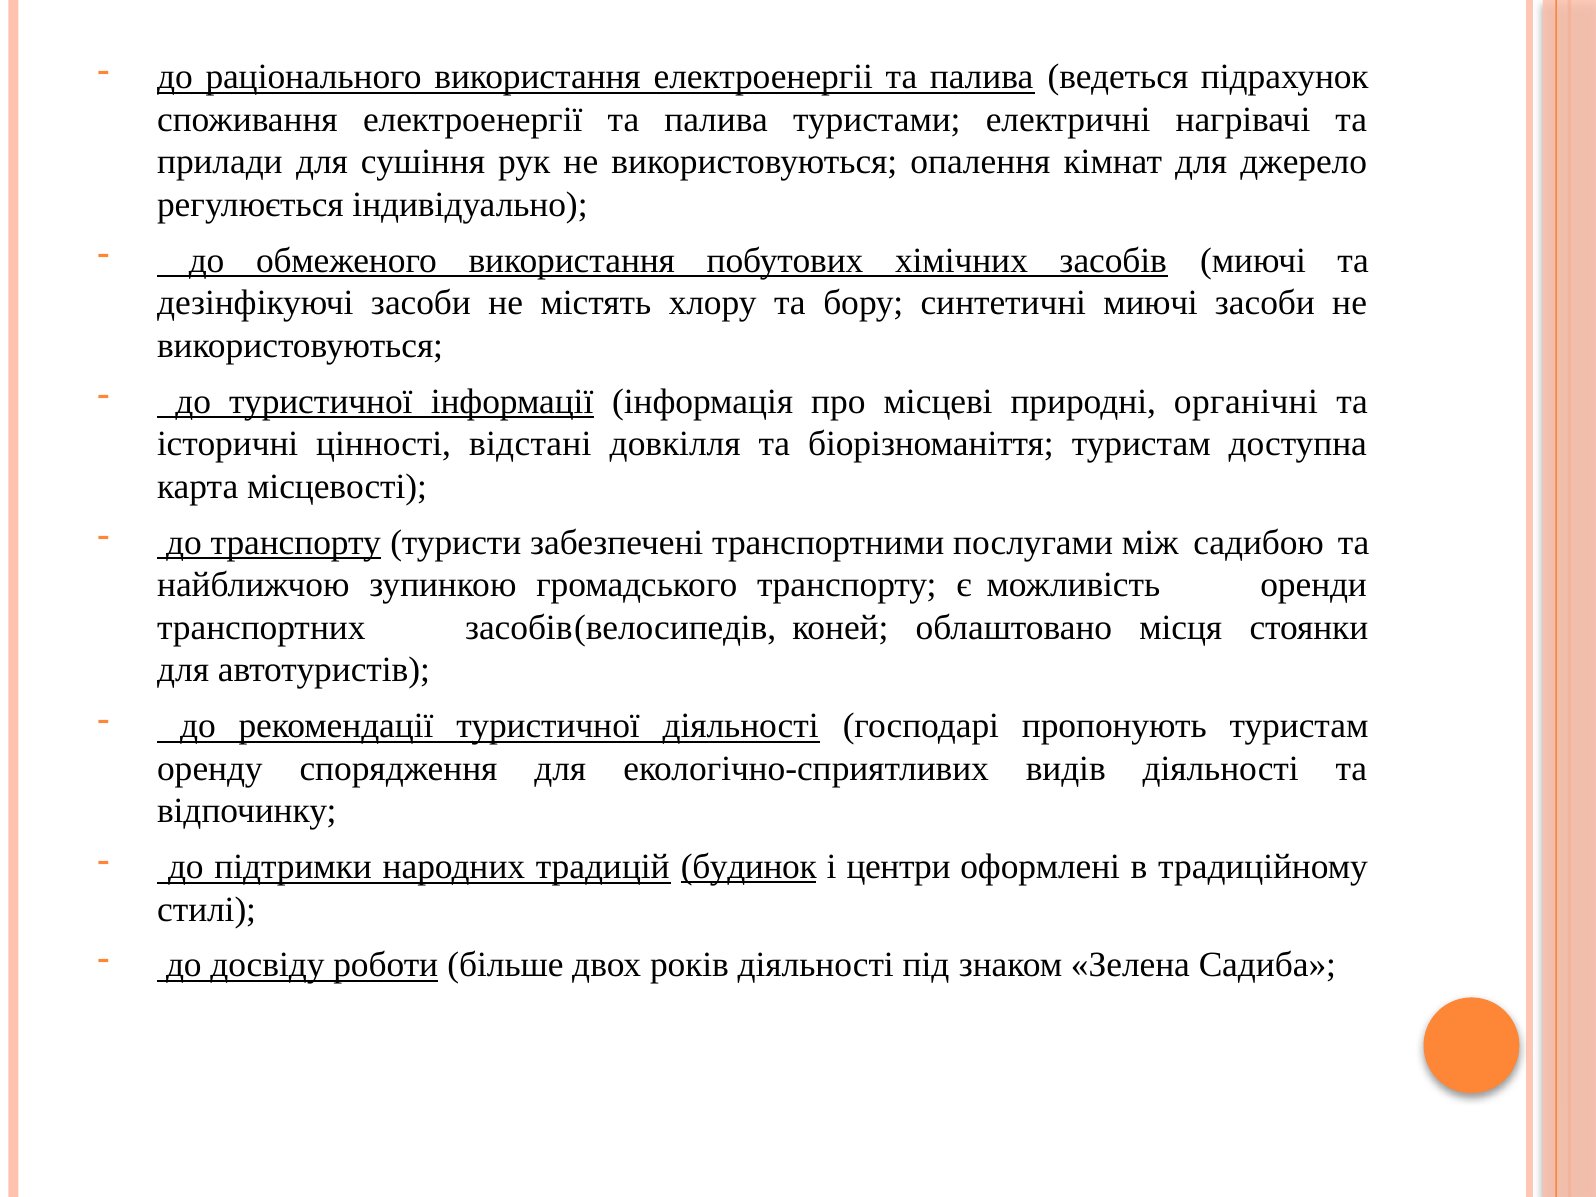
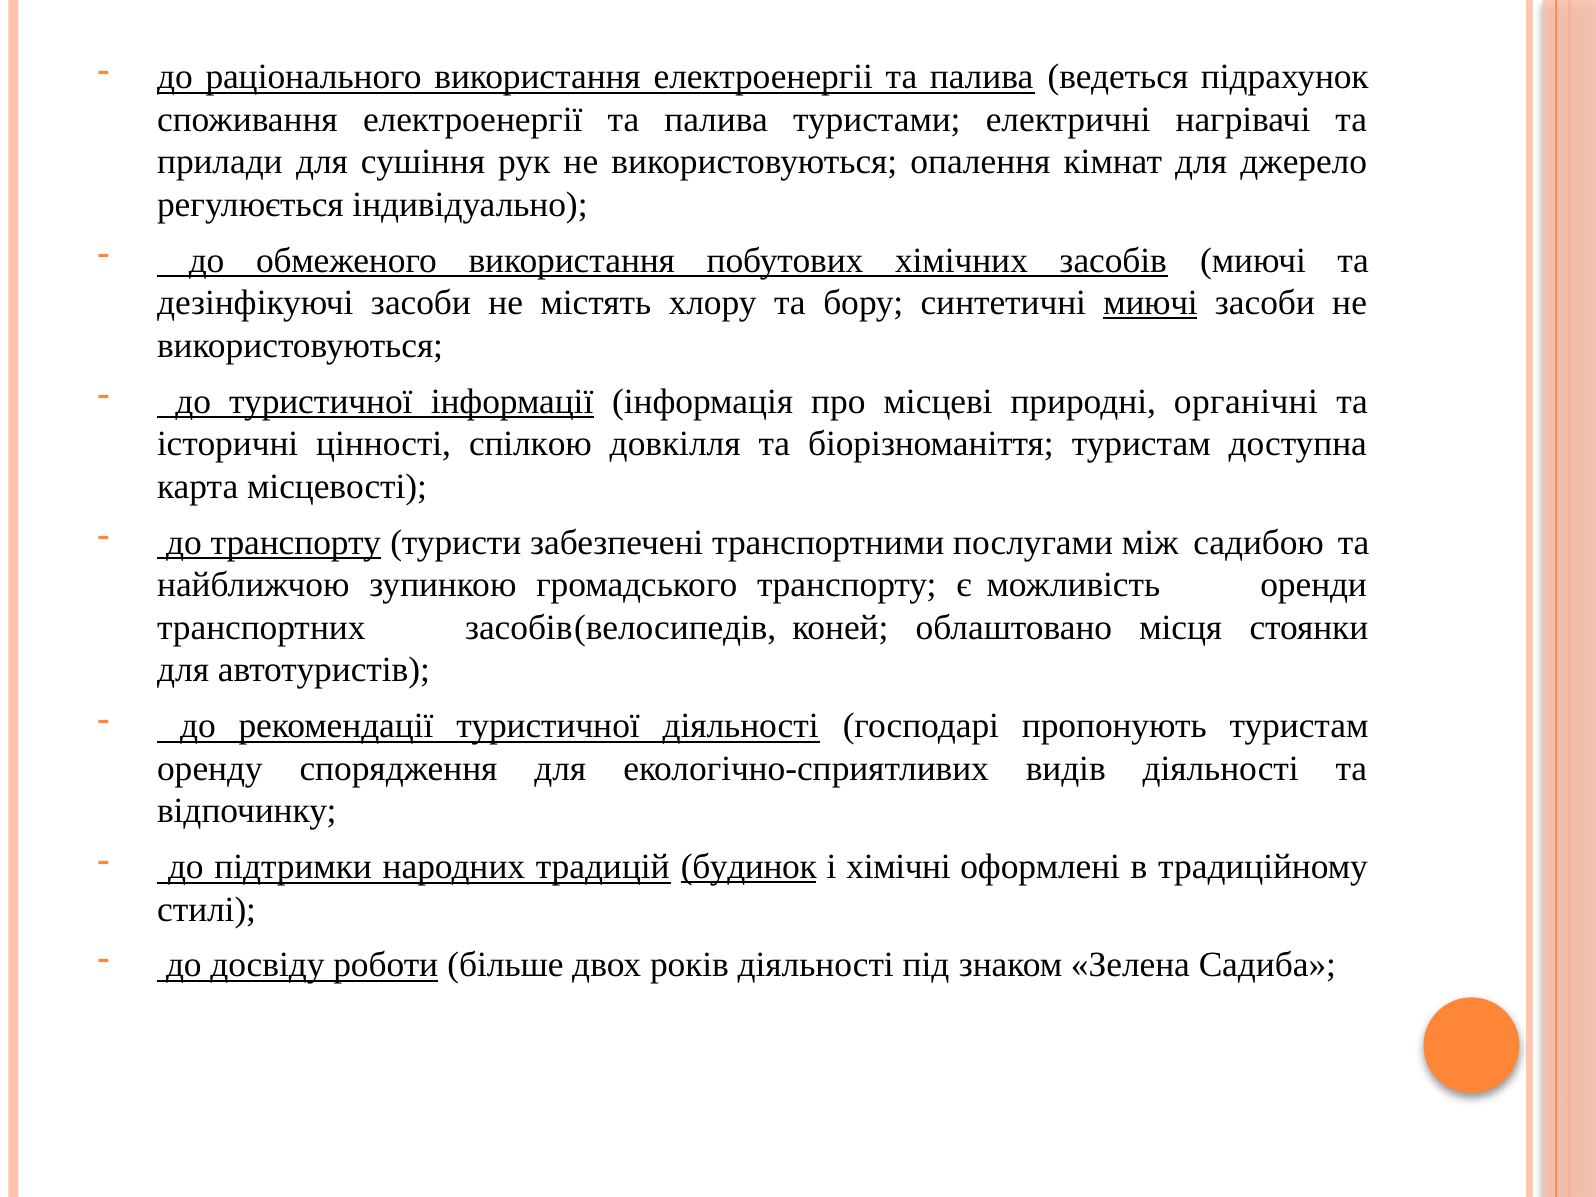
миючі underline: none -> present (1151, 303)
відстані: відстані -> спілкою (530, 444)
центри: центри -> хімічні (899, 867)
